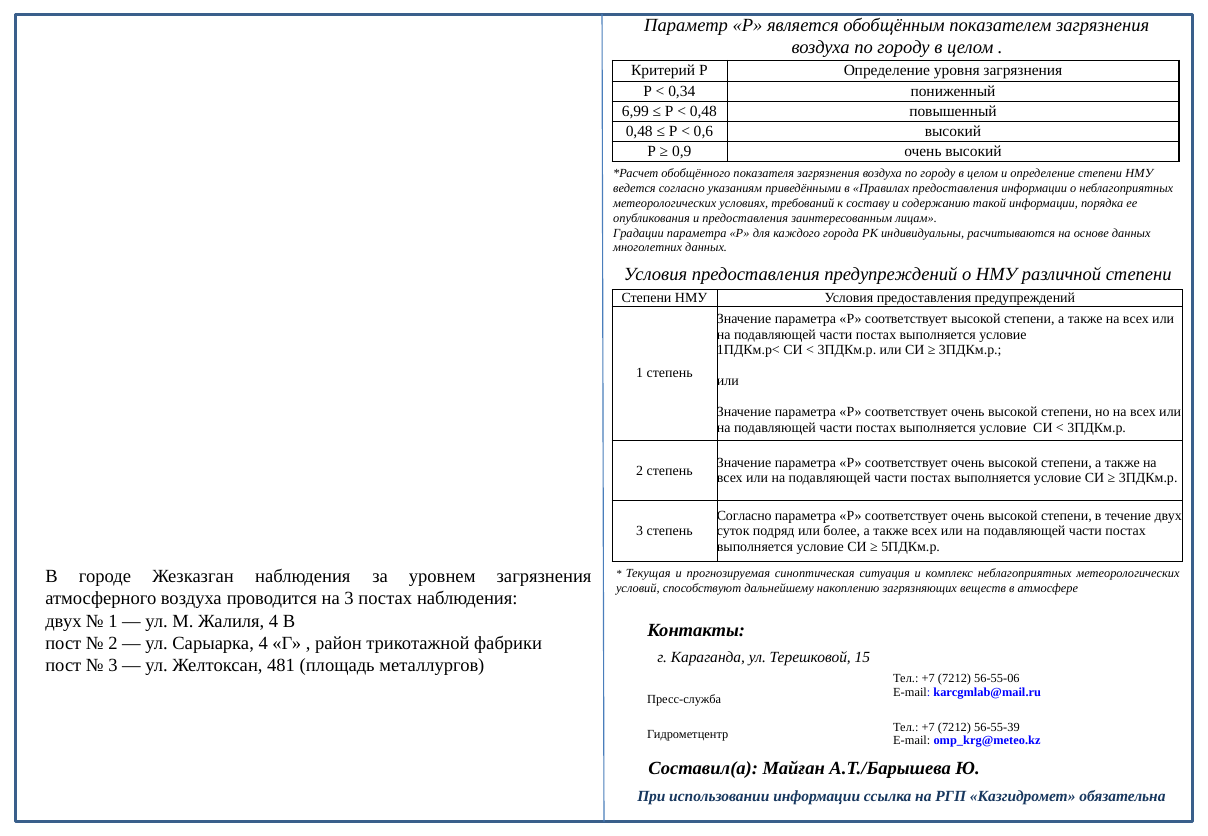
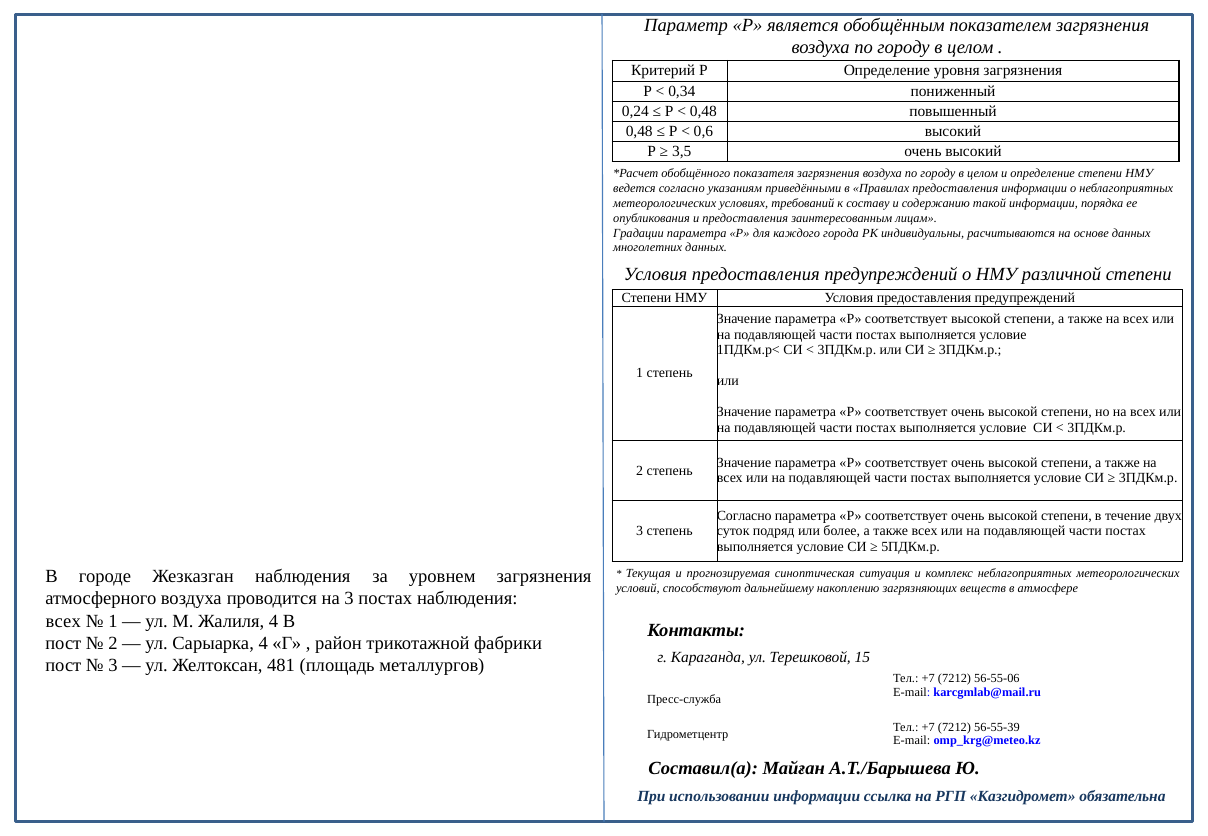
6,99: 6,99 -> 0,24 (635, 111)
0,9: 0,9 -> 3,5 (682, 151)
двух: двух -> всех (63, 621)
